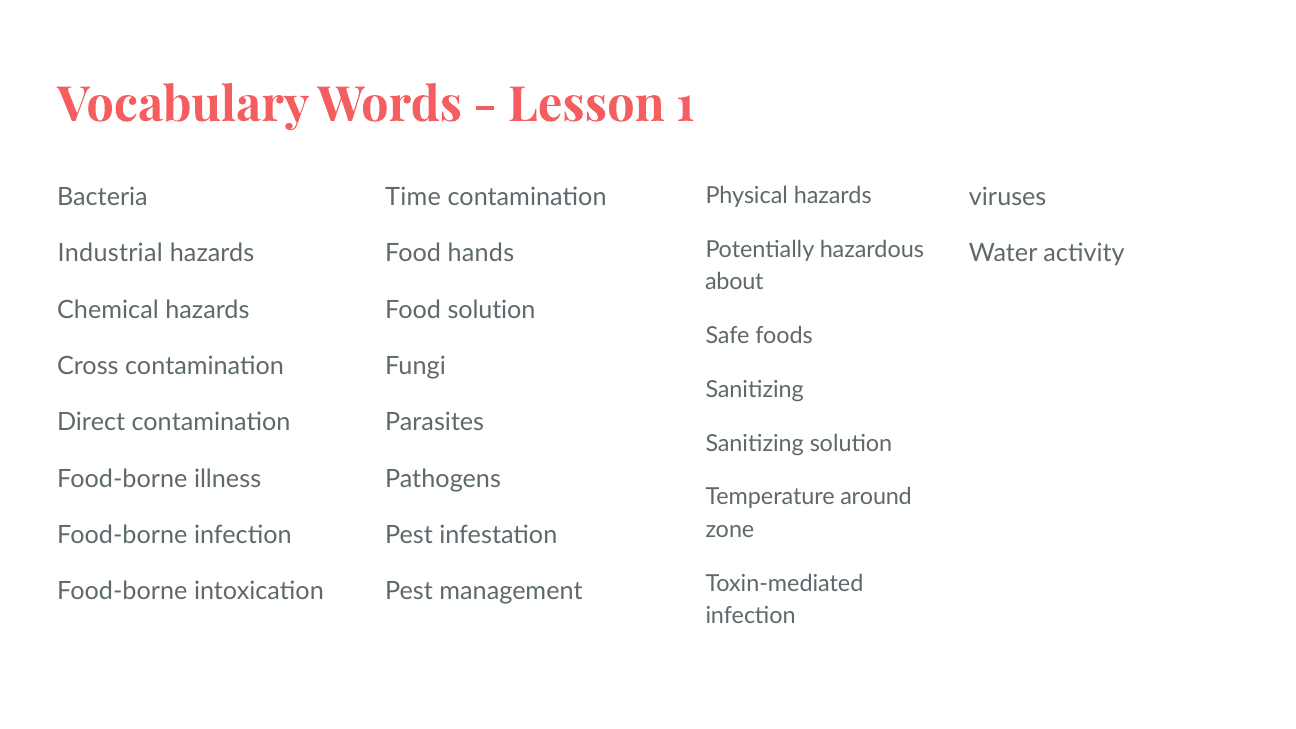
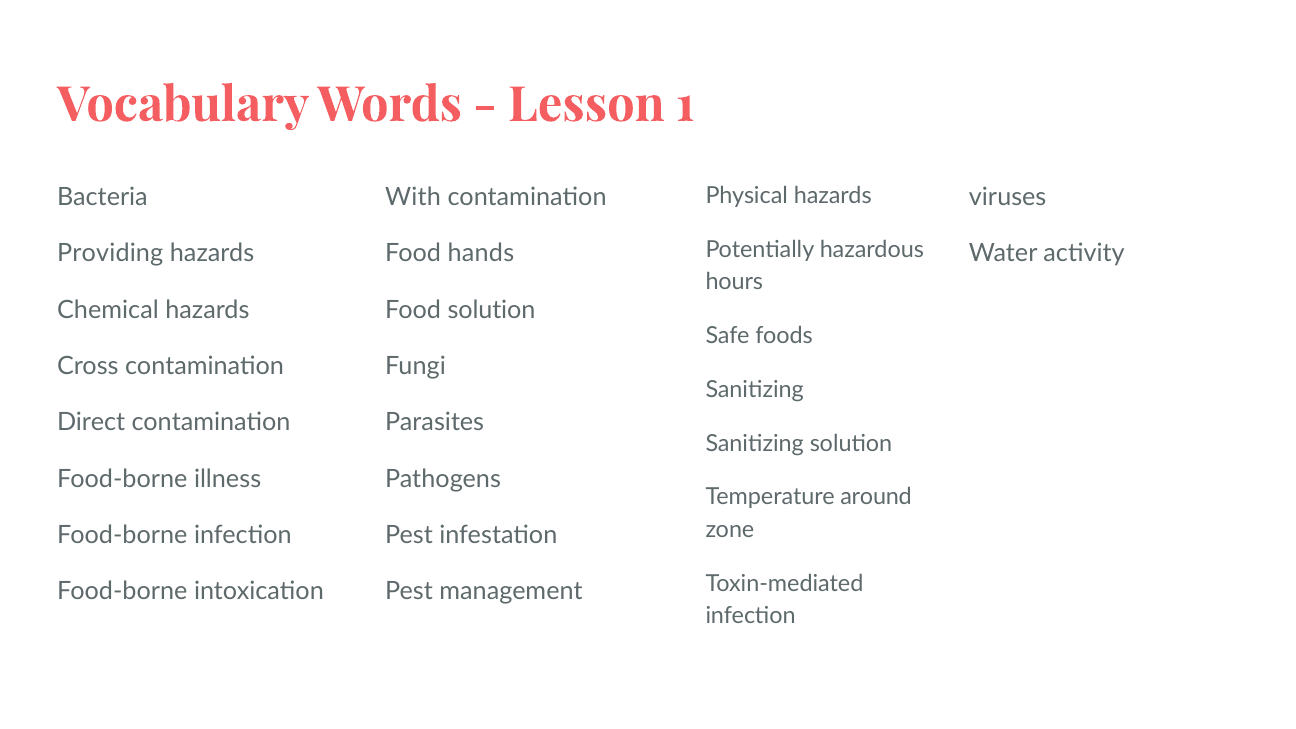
Time: Time -> With (413, 197)
Industrial: Industrial -> Providing (110, 254)
about: about -> hours (734, 282)
